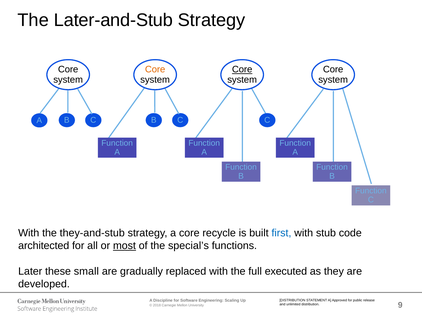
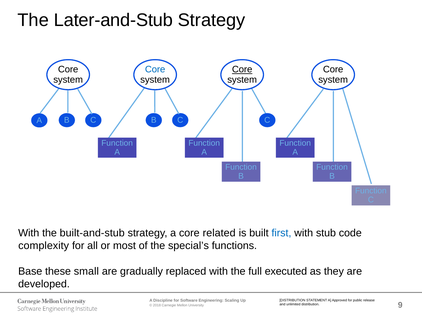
Core colour: orange -> blue (155, 69)
they-and-stub: they-and-stub -> built-and-stub (92, 233)
recycle: recycle -> related (219, 233)
architected: architected -> complexity (44, 245)
most underline: present -> none (124, 245)
Later: Later -> Base (30, 271)
